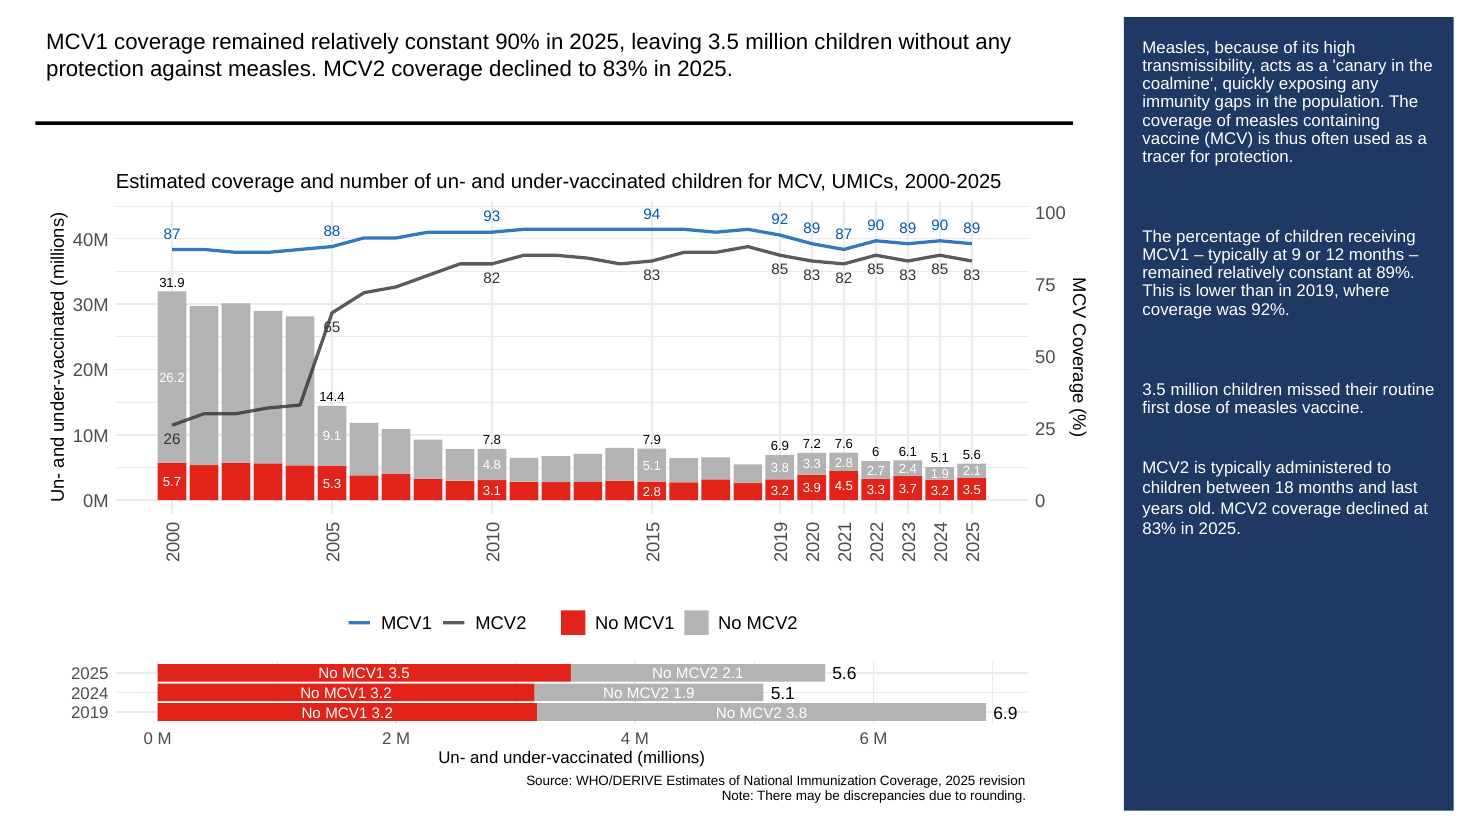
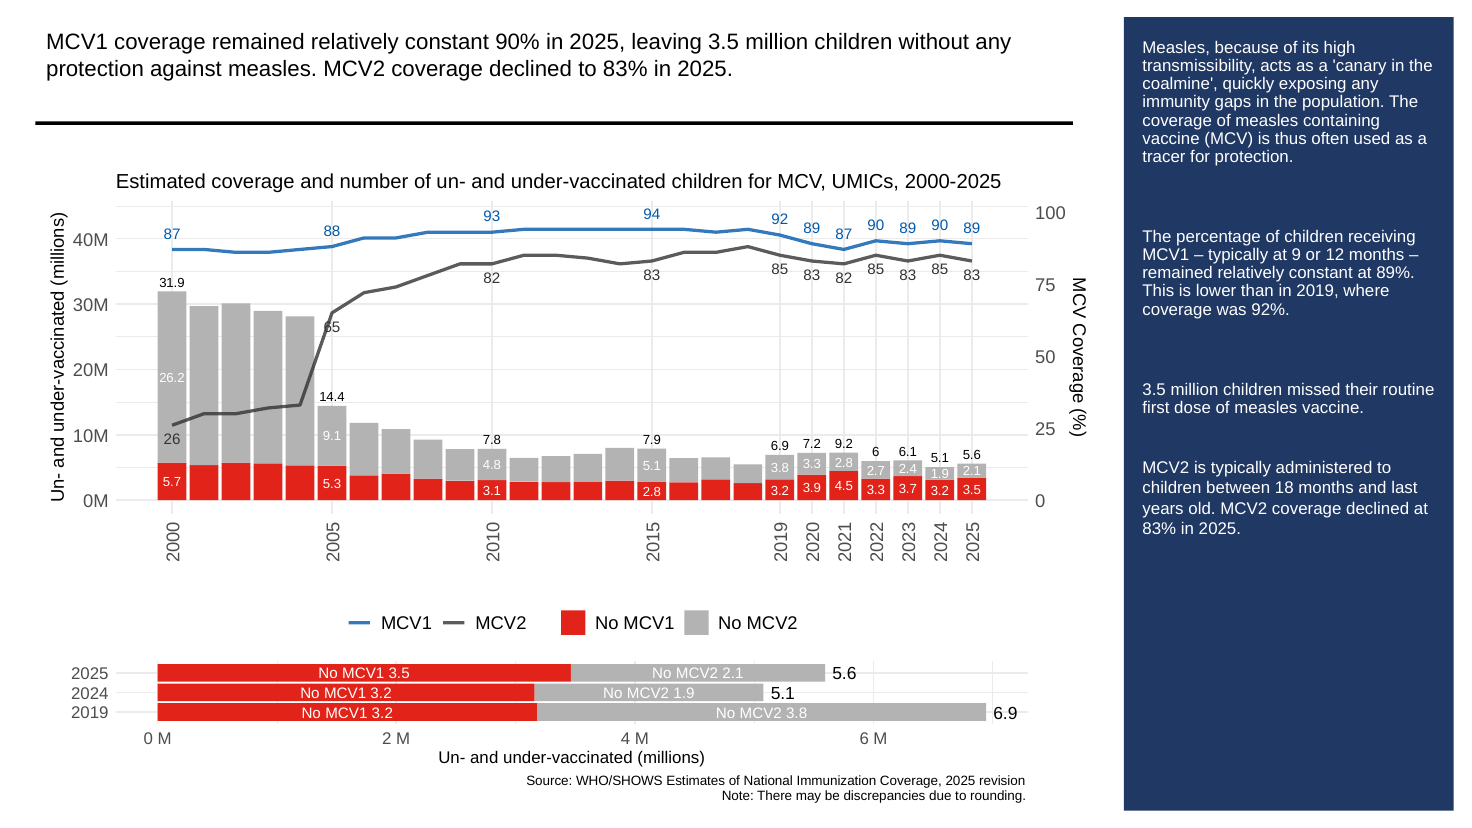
7.6: 7.6 -> 9.2 (844, 444)
WHO/DERIVE: WHO/DERIVE -> WHO/SHOWS (619, 781)
